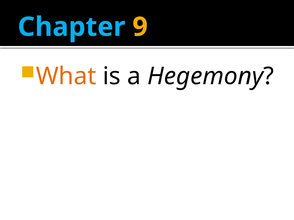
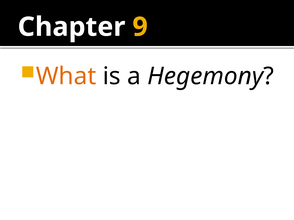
Chapter colour: light blue -> white (72, 27)
